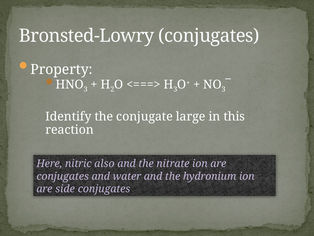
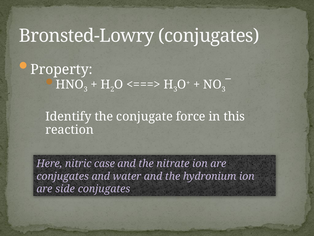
large: large -> force (191, 116)
also: also -> case (104, 163)
